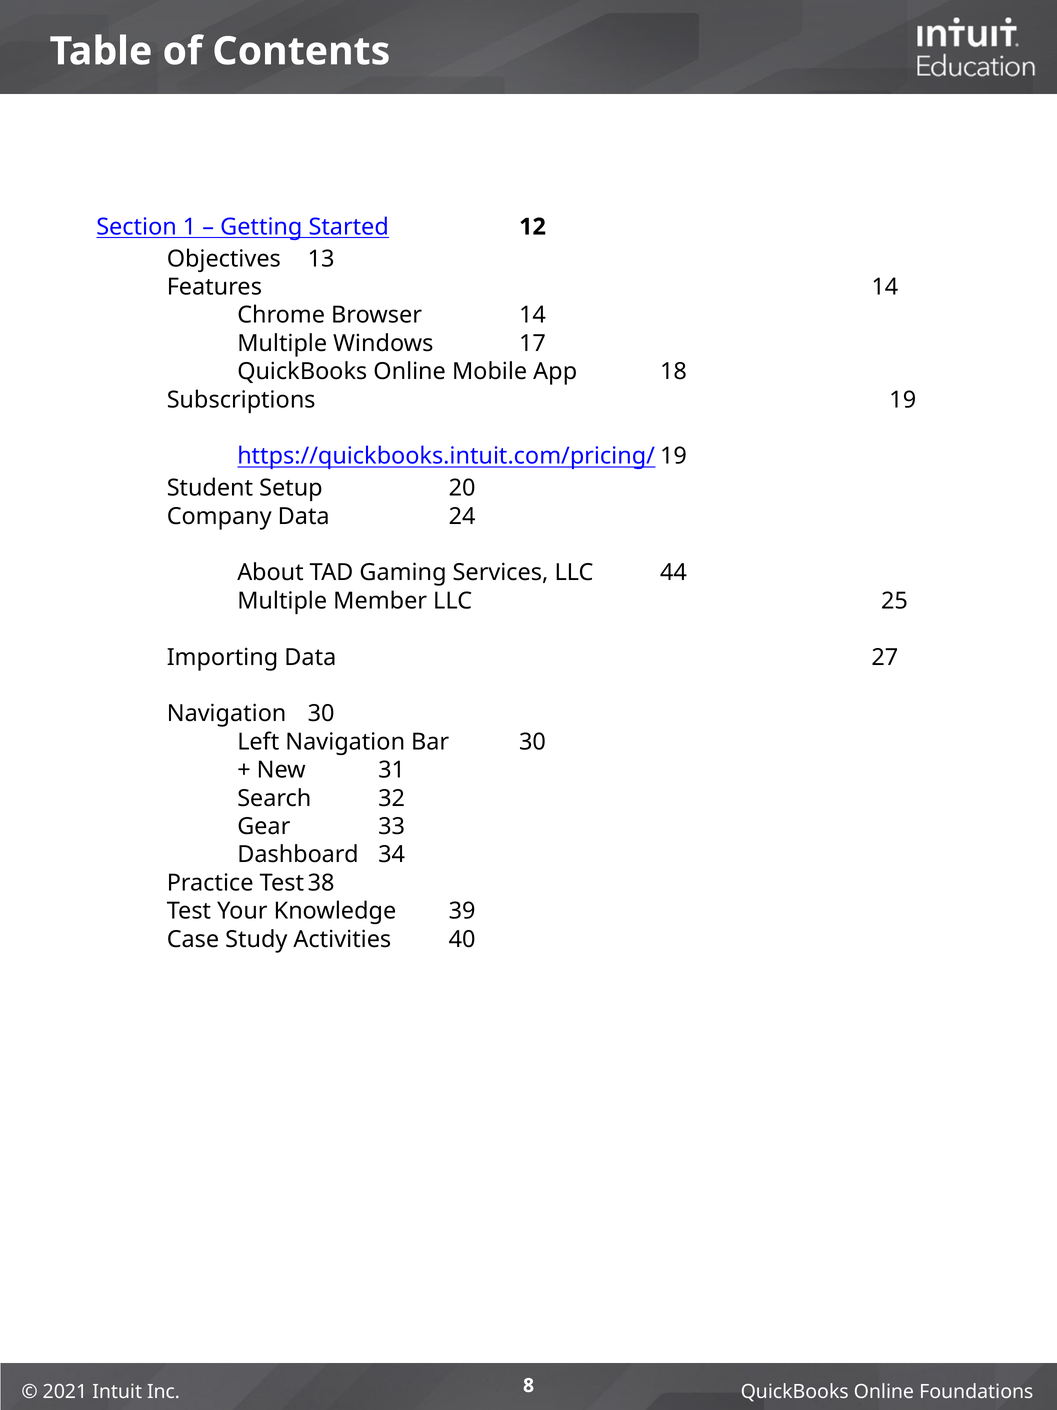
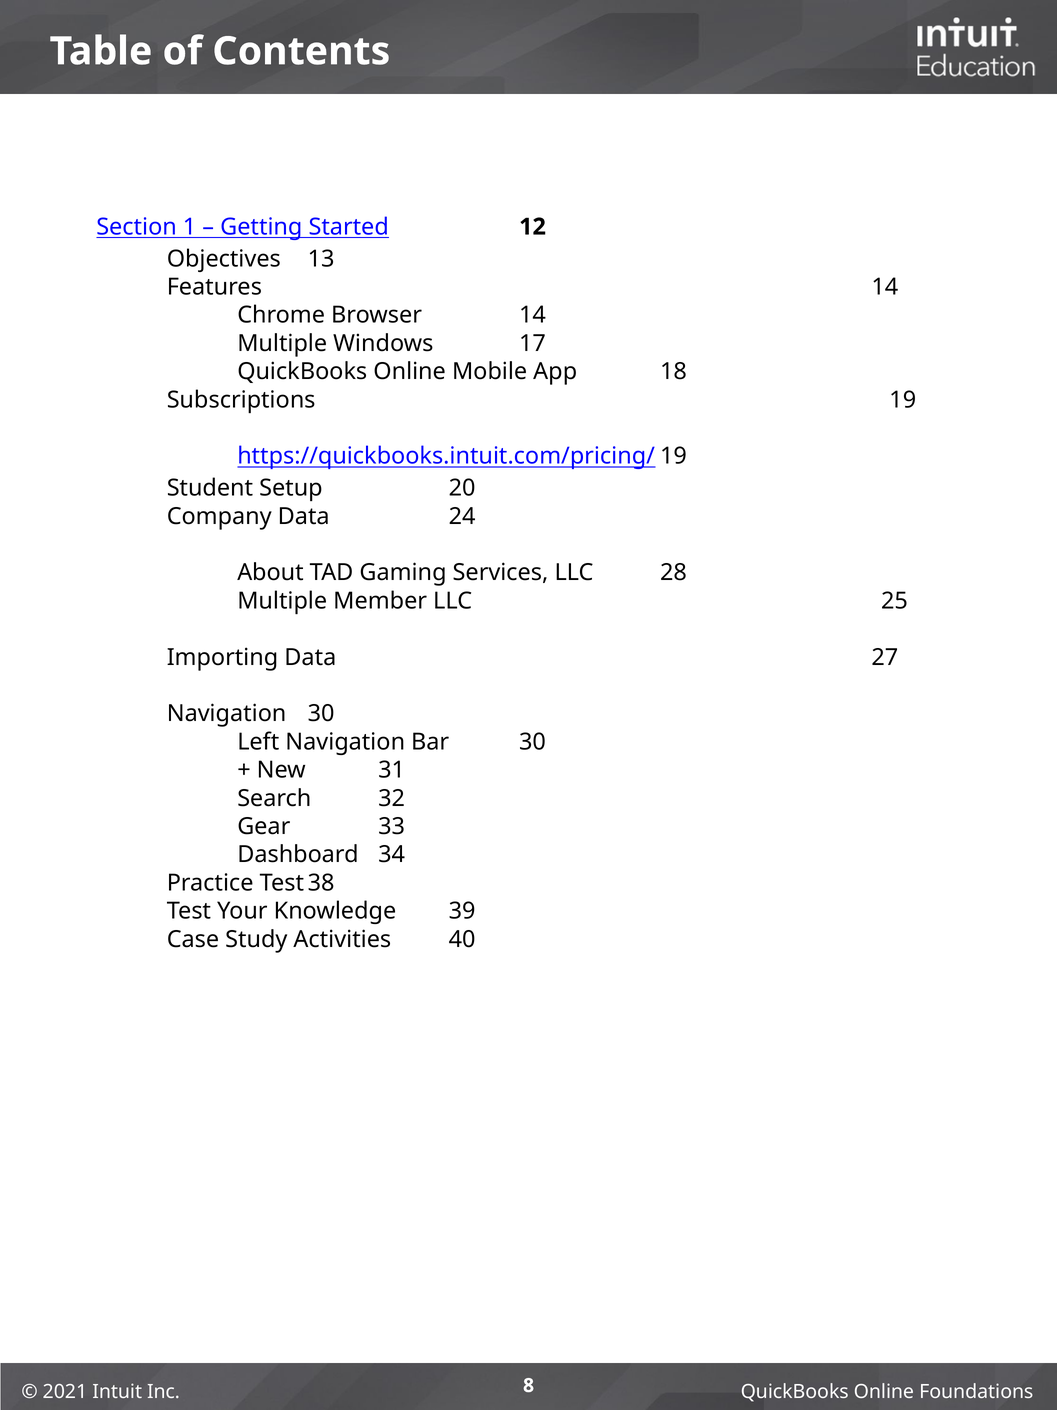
44: 44 -> 28 (673, 572)
